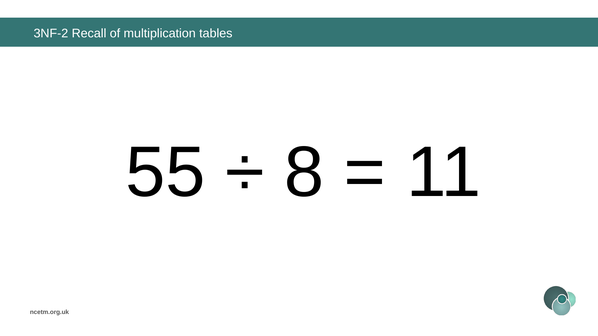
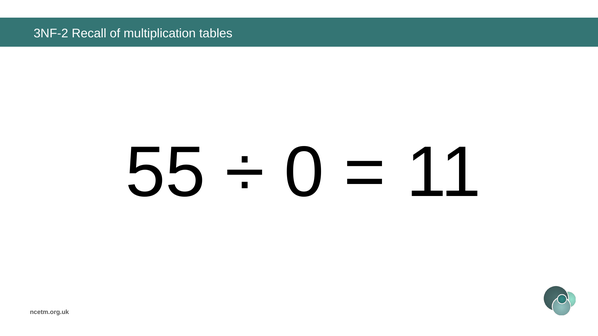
8: 8 -> 0 (304, 173)
